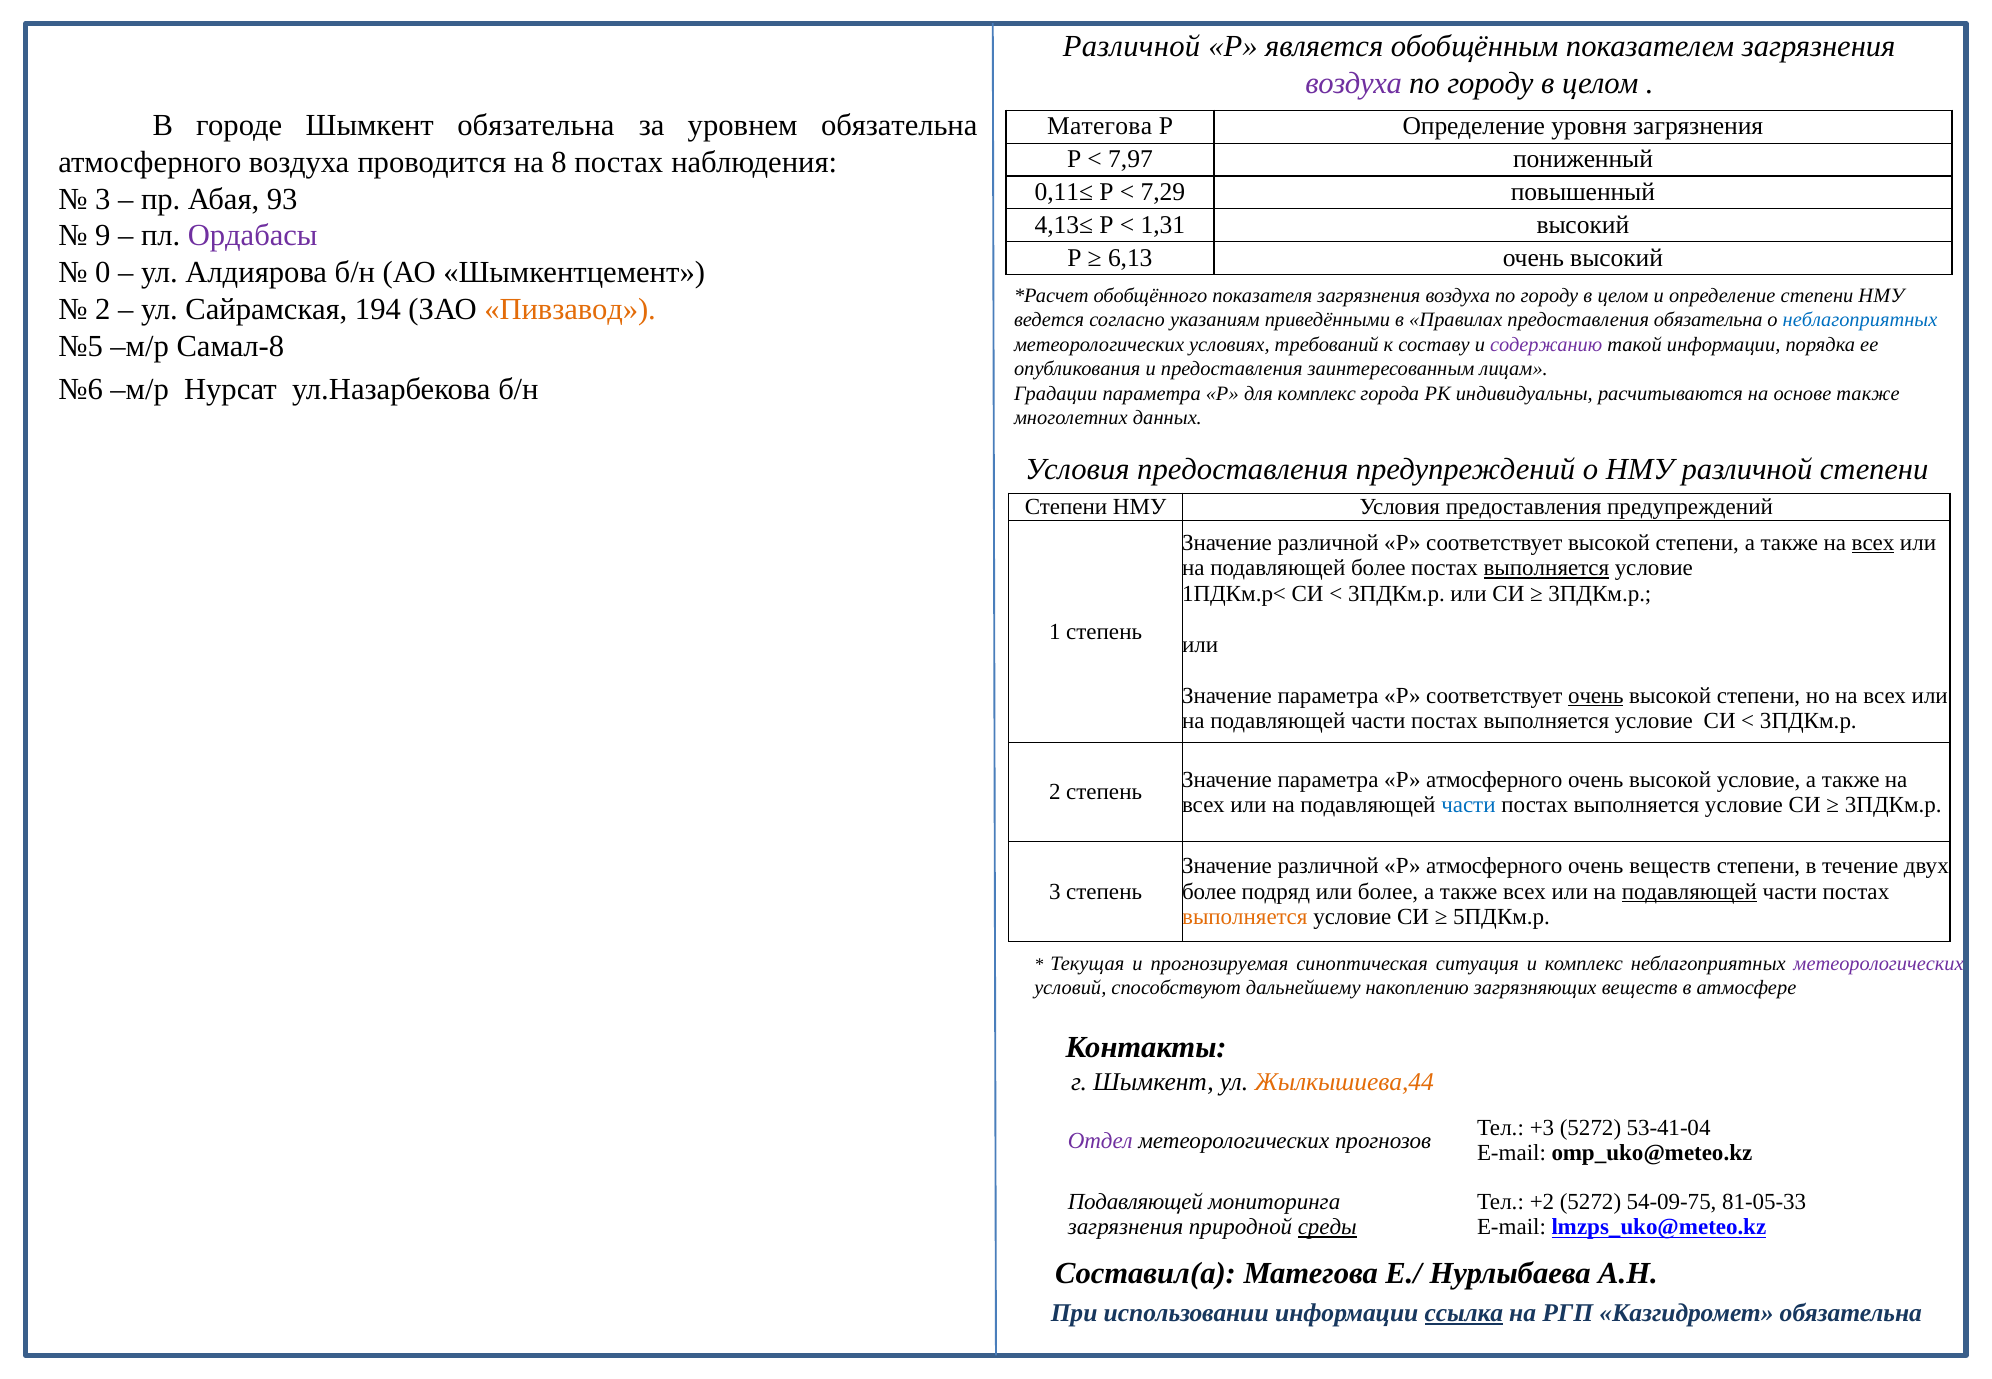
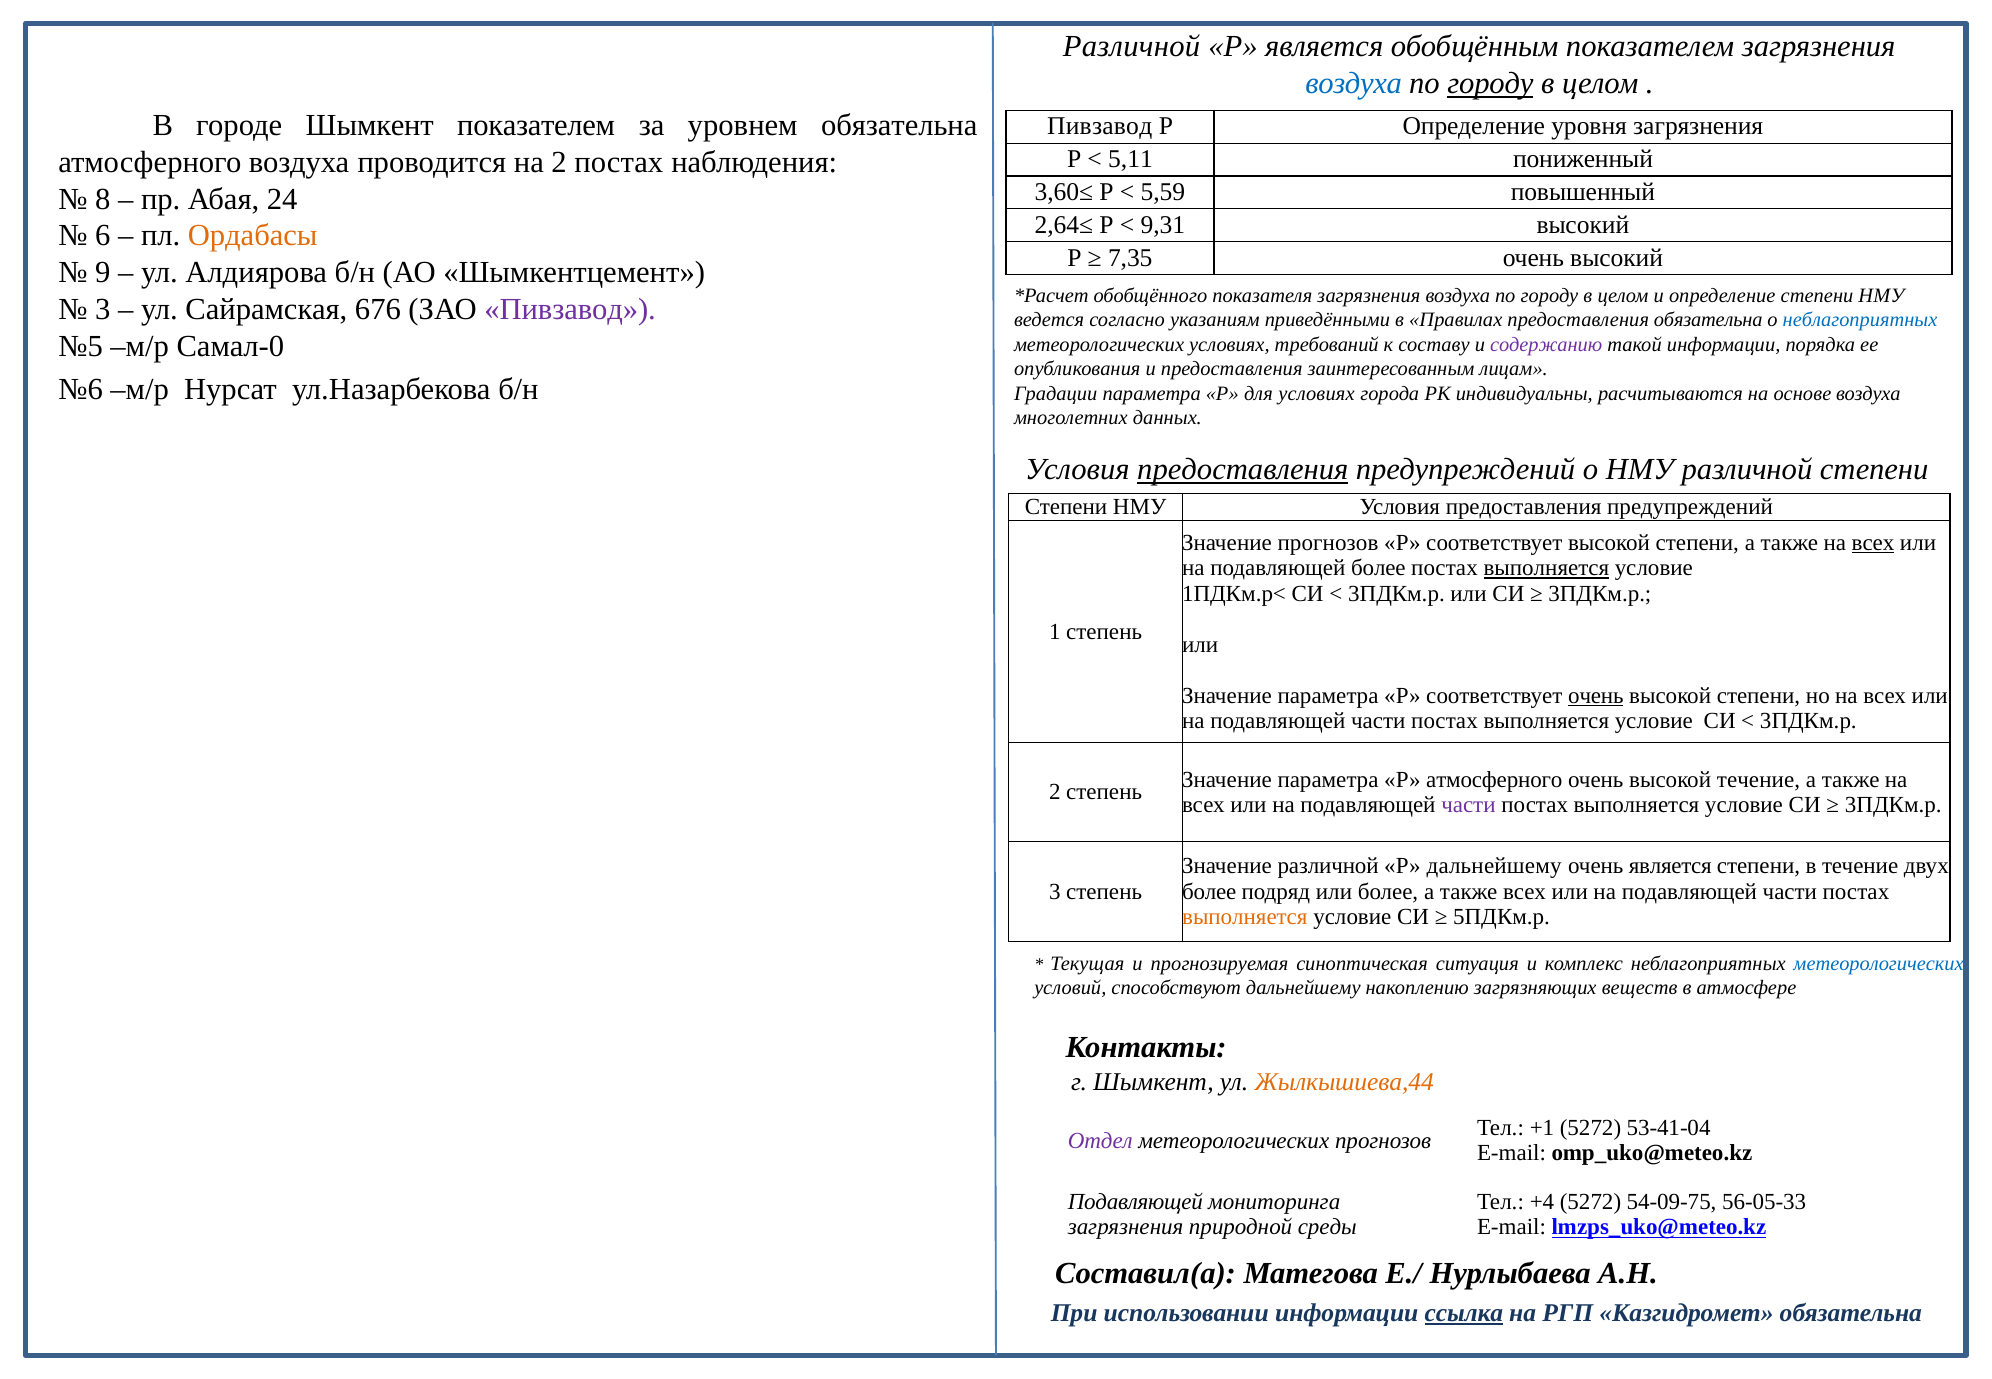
воздуха colour: purple -> blue (1354, 84)
городу underline: none -> present (1490, 84)
Шымкент обязательна: обязательна -> показателем (536, 125)
Матегова: Матегова -> Пивзавод (1100, 126)
7,97: 7,97 -> 5,11 (1131, 159)
на 8: 8 -> 2 (559, 162)
0,11≤: 0,11≤ -> 3,60≤ (1064, 192)
7,29: 7,29 -> 5,59 (1163, 192)
3: 3 -> 8 (103, 199)
93: 93 -> 24 (282, 199)
4,13≤: 4,13≤ -> 2,64≤ (1064, 225)
1,31: 1,31 -> 9,31 (1163, 225)
9: 9 -> 6 (103, 236)
Ордабасы colour: purple -> orange (253, 236)
6,13: 6,13 -> 7,35 (1130, 258)
0: 0 -> 9 (103, 273)
2: 2 -> 3 (103, 309)
194: 194 -> 676 (378, 309)
Пивзавод colour: orange -> purple (570, 309)
Самал-8: Самал-8 -> Самал-0 (230, 346)
для комплекс: комплекс -> условиях (1317, 394)
основе также: также -> воздуха (1868, 394)
предоставления underline: none -> present (1243, 470)
различной: различной -> прогнозов (1328, 543)
высокой условие: условие -> течение (1758, 780)
части colour: blue -> purple (1468, 805)
атмосферного: атмосферного -> дальнейшему (1494, 866)
очень веществ: веществ -> является (1670, 866)
подавляющей underline: present -> none (1689, 892)
метеорологических colour: purple -> blue (1879, 963)
+3: +3 -> +1 (1542, 1128)
+2: +2 -> +4 (1542, 1202)
81-05-33: 81-05-33 -> 56-05-33 (1764, 1202)
среды underline: present -> none (1327, 1227)
